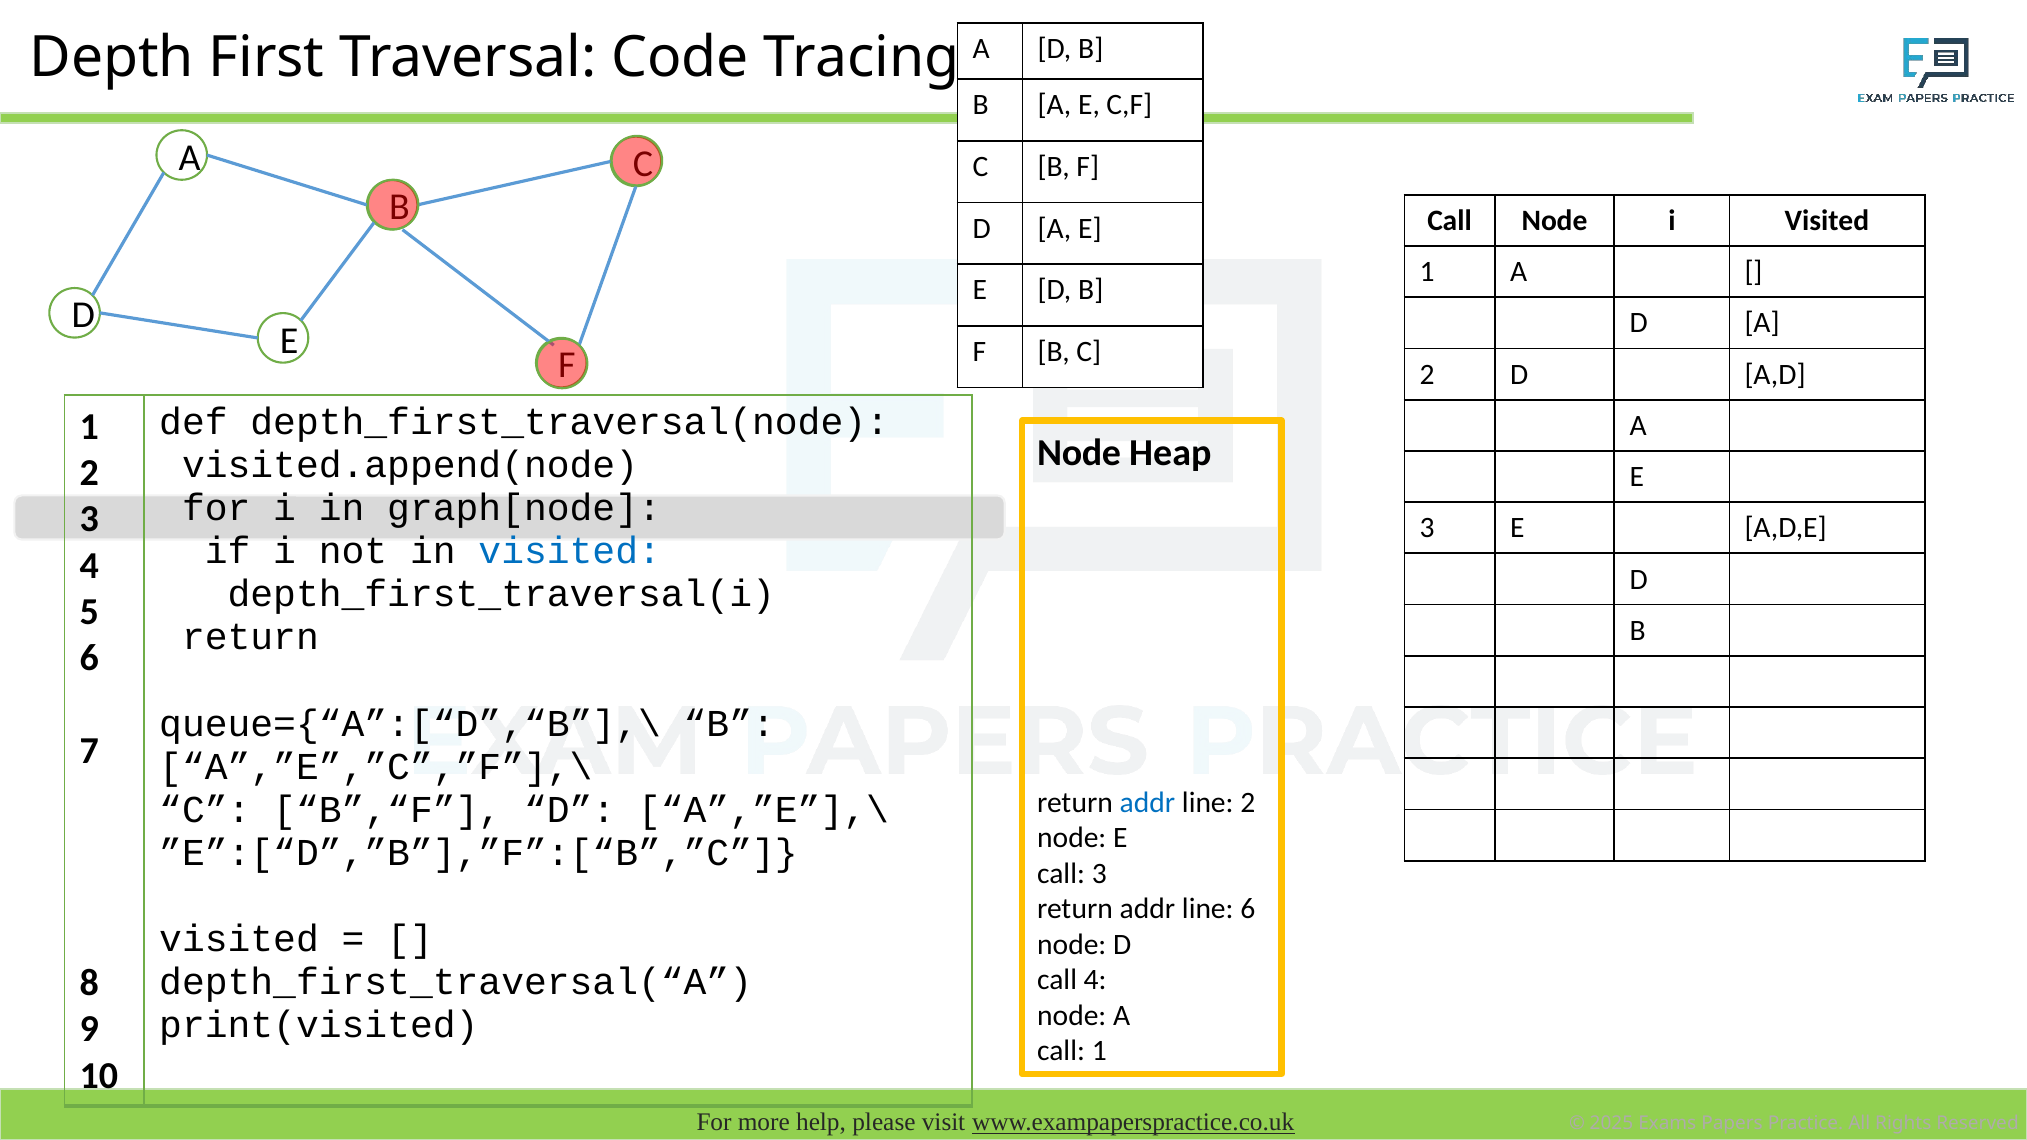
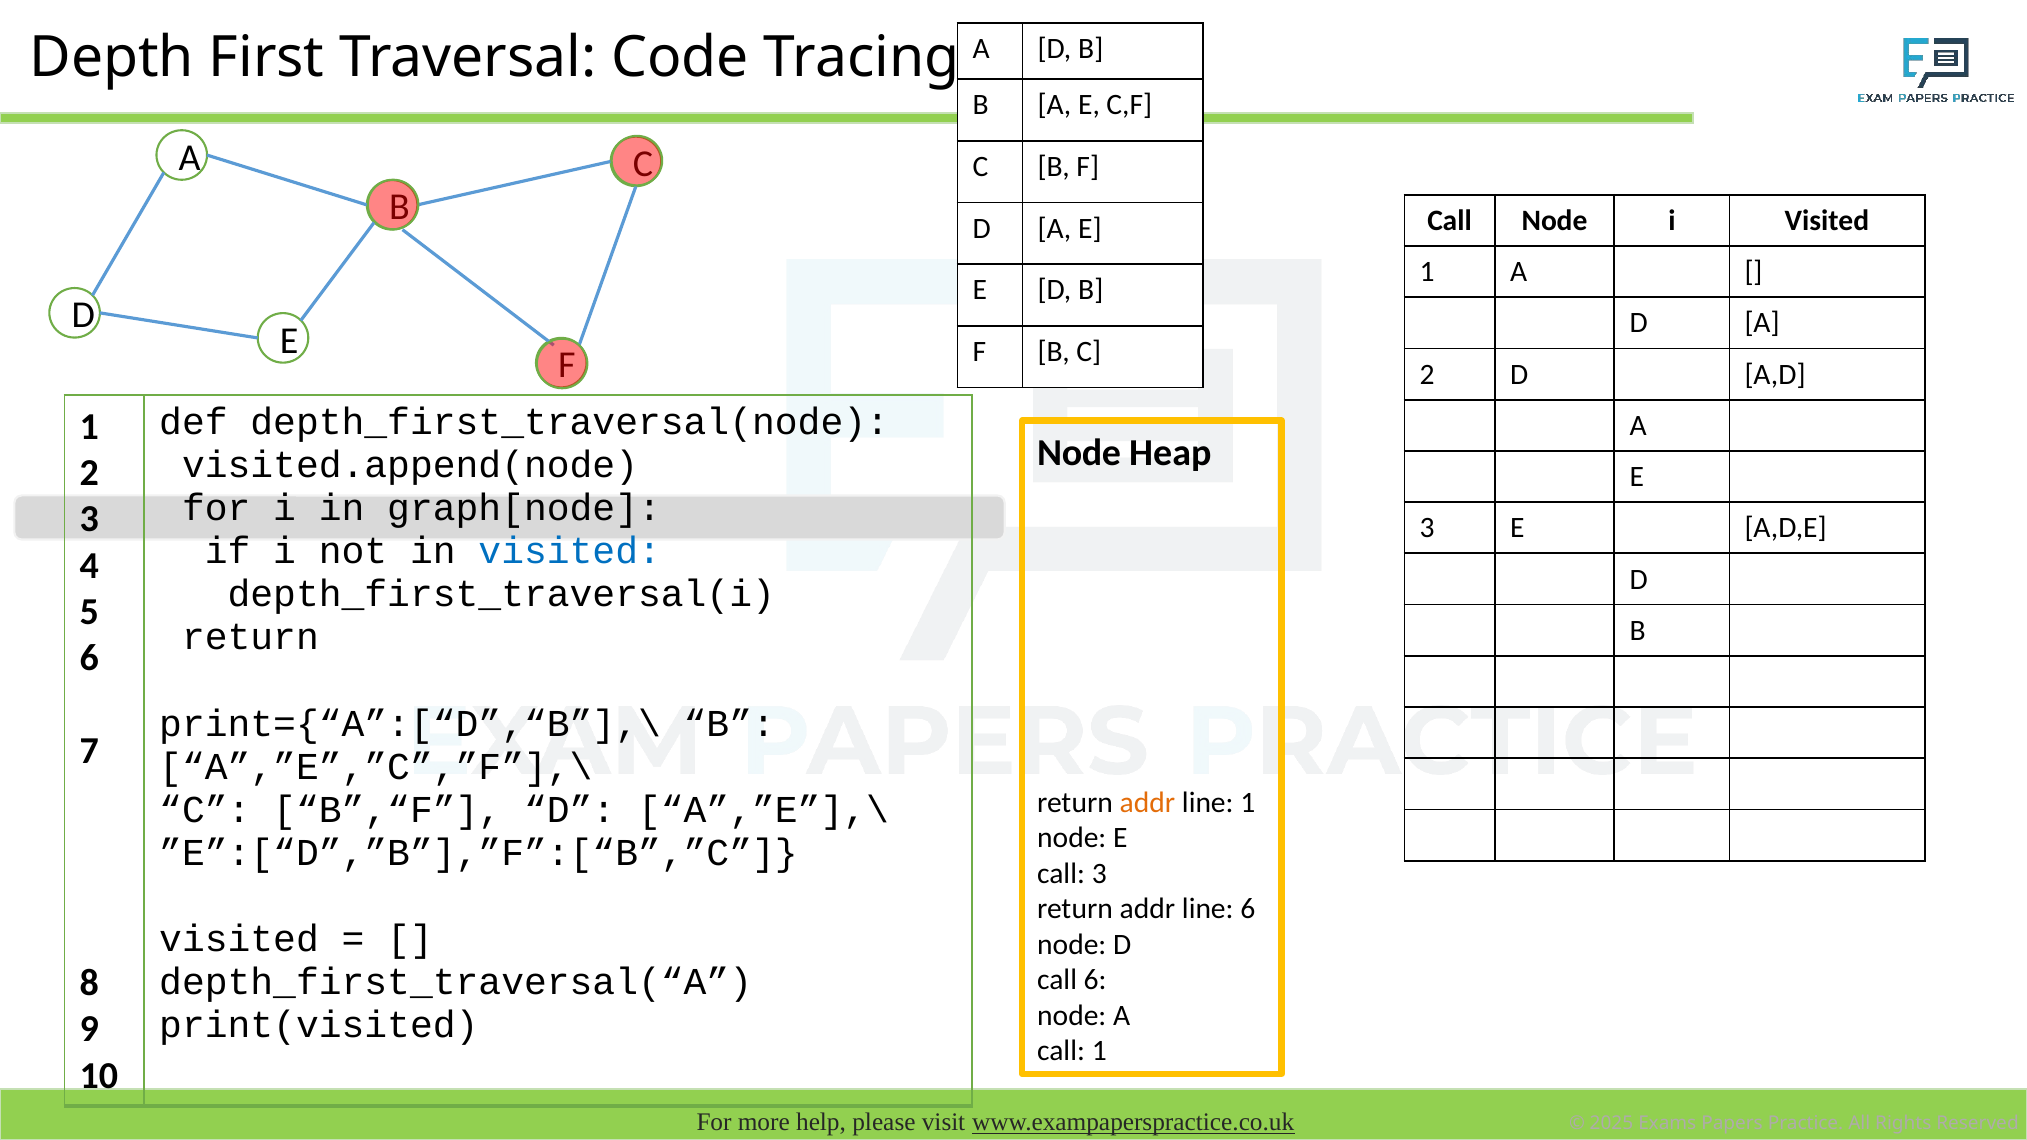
queue={“A”:[“D”,“B”],\: queue={“A”:[“D”,“B”],\ -> print={“A”:[“D”,“B”],\ (410, 724)
addr colour: blue -> orange (1147, 803)
line 2: 2 -> 1 (1248, 803)
call 4: 4 -> 6 (1095, 980)
